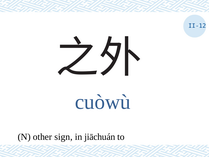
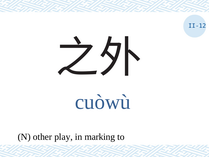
sign: sign -> play (64, 137)
jiāchuán: jiāchuán -> marking (100, 137)
